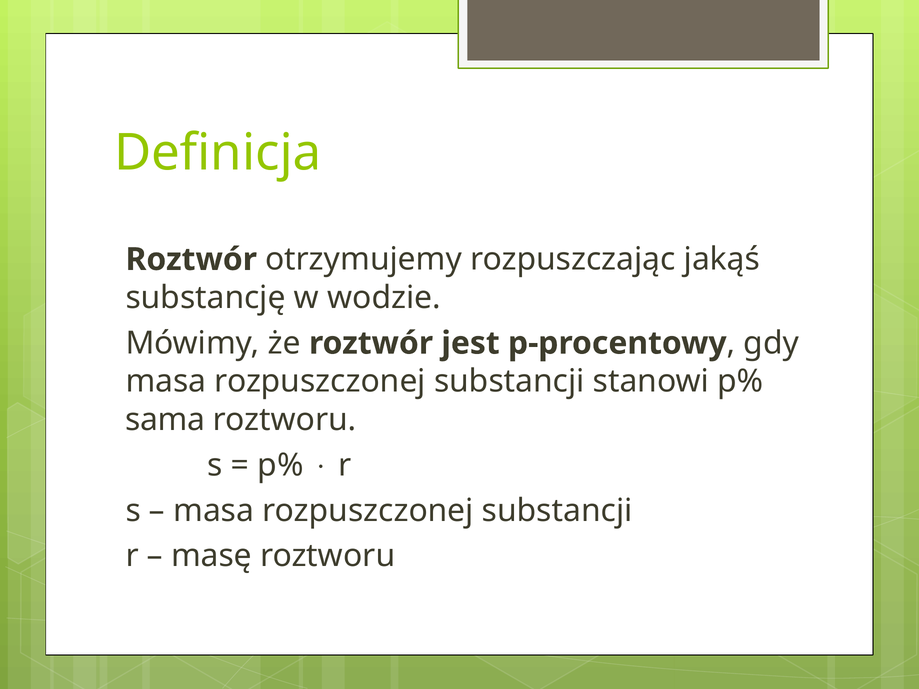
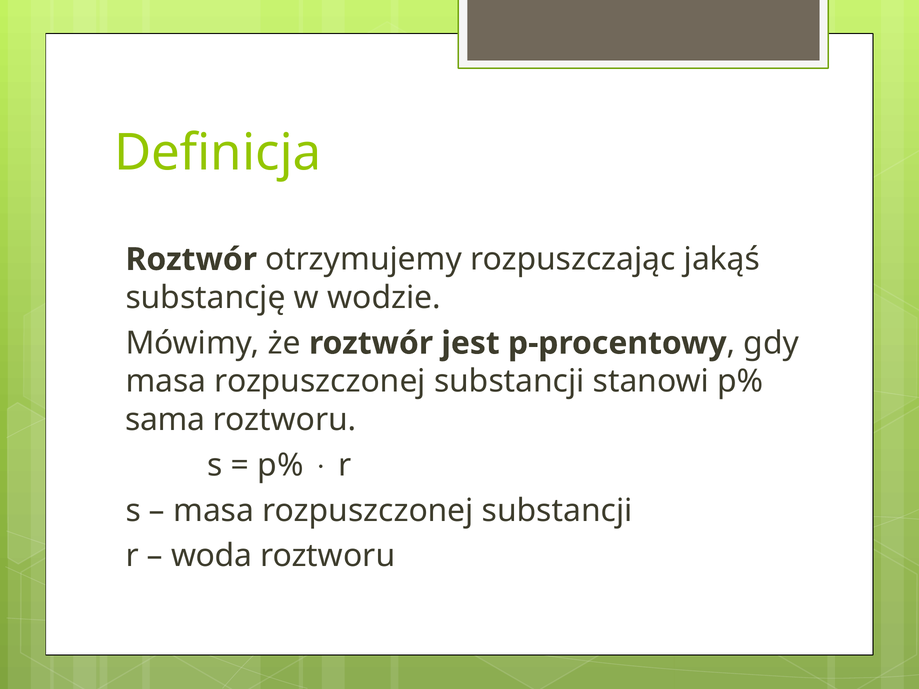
masę: masę -> woda (212, 556)
